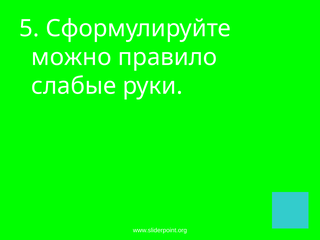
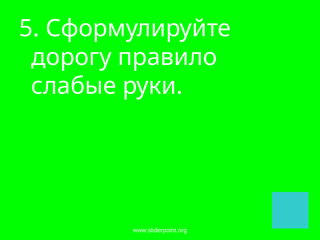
можно: можно -> дорогу (71, 57)
